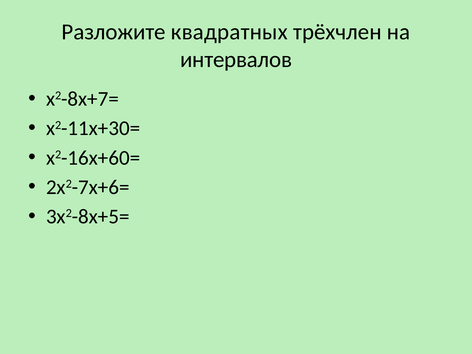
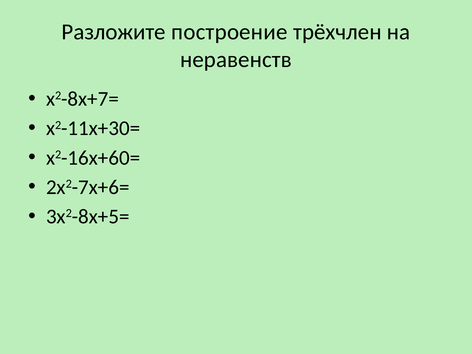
квадратных: квадратных -> построение (229, 32)
интервалов: интервалов -> неравенств (236, 59)
